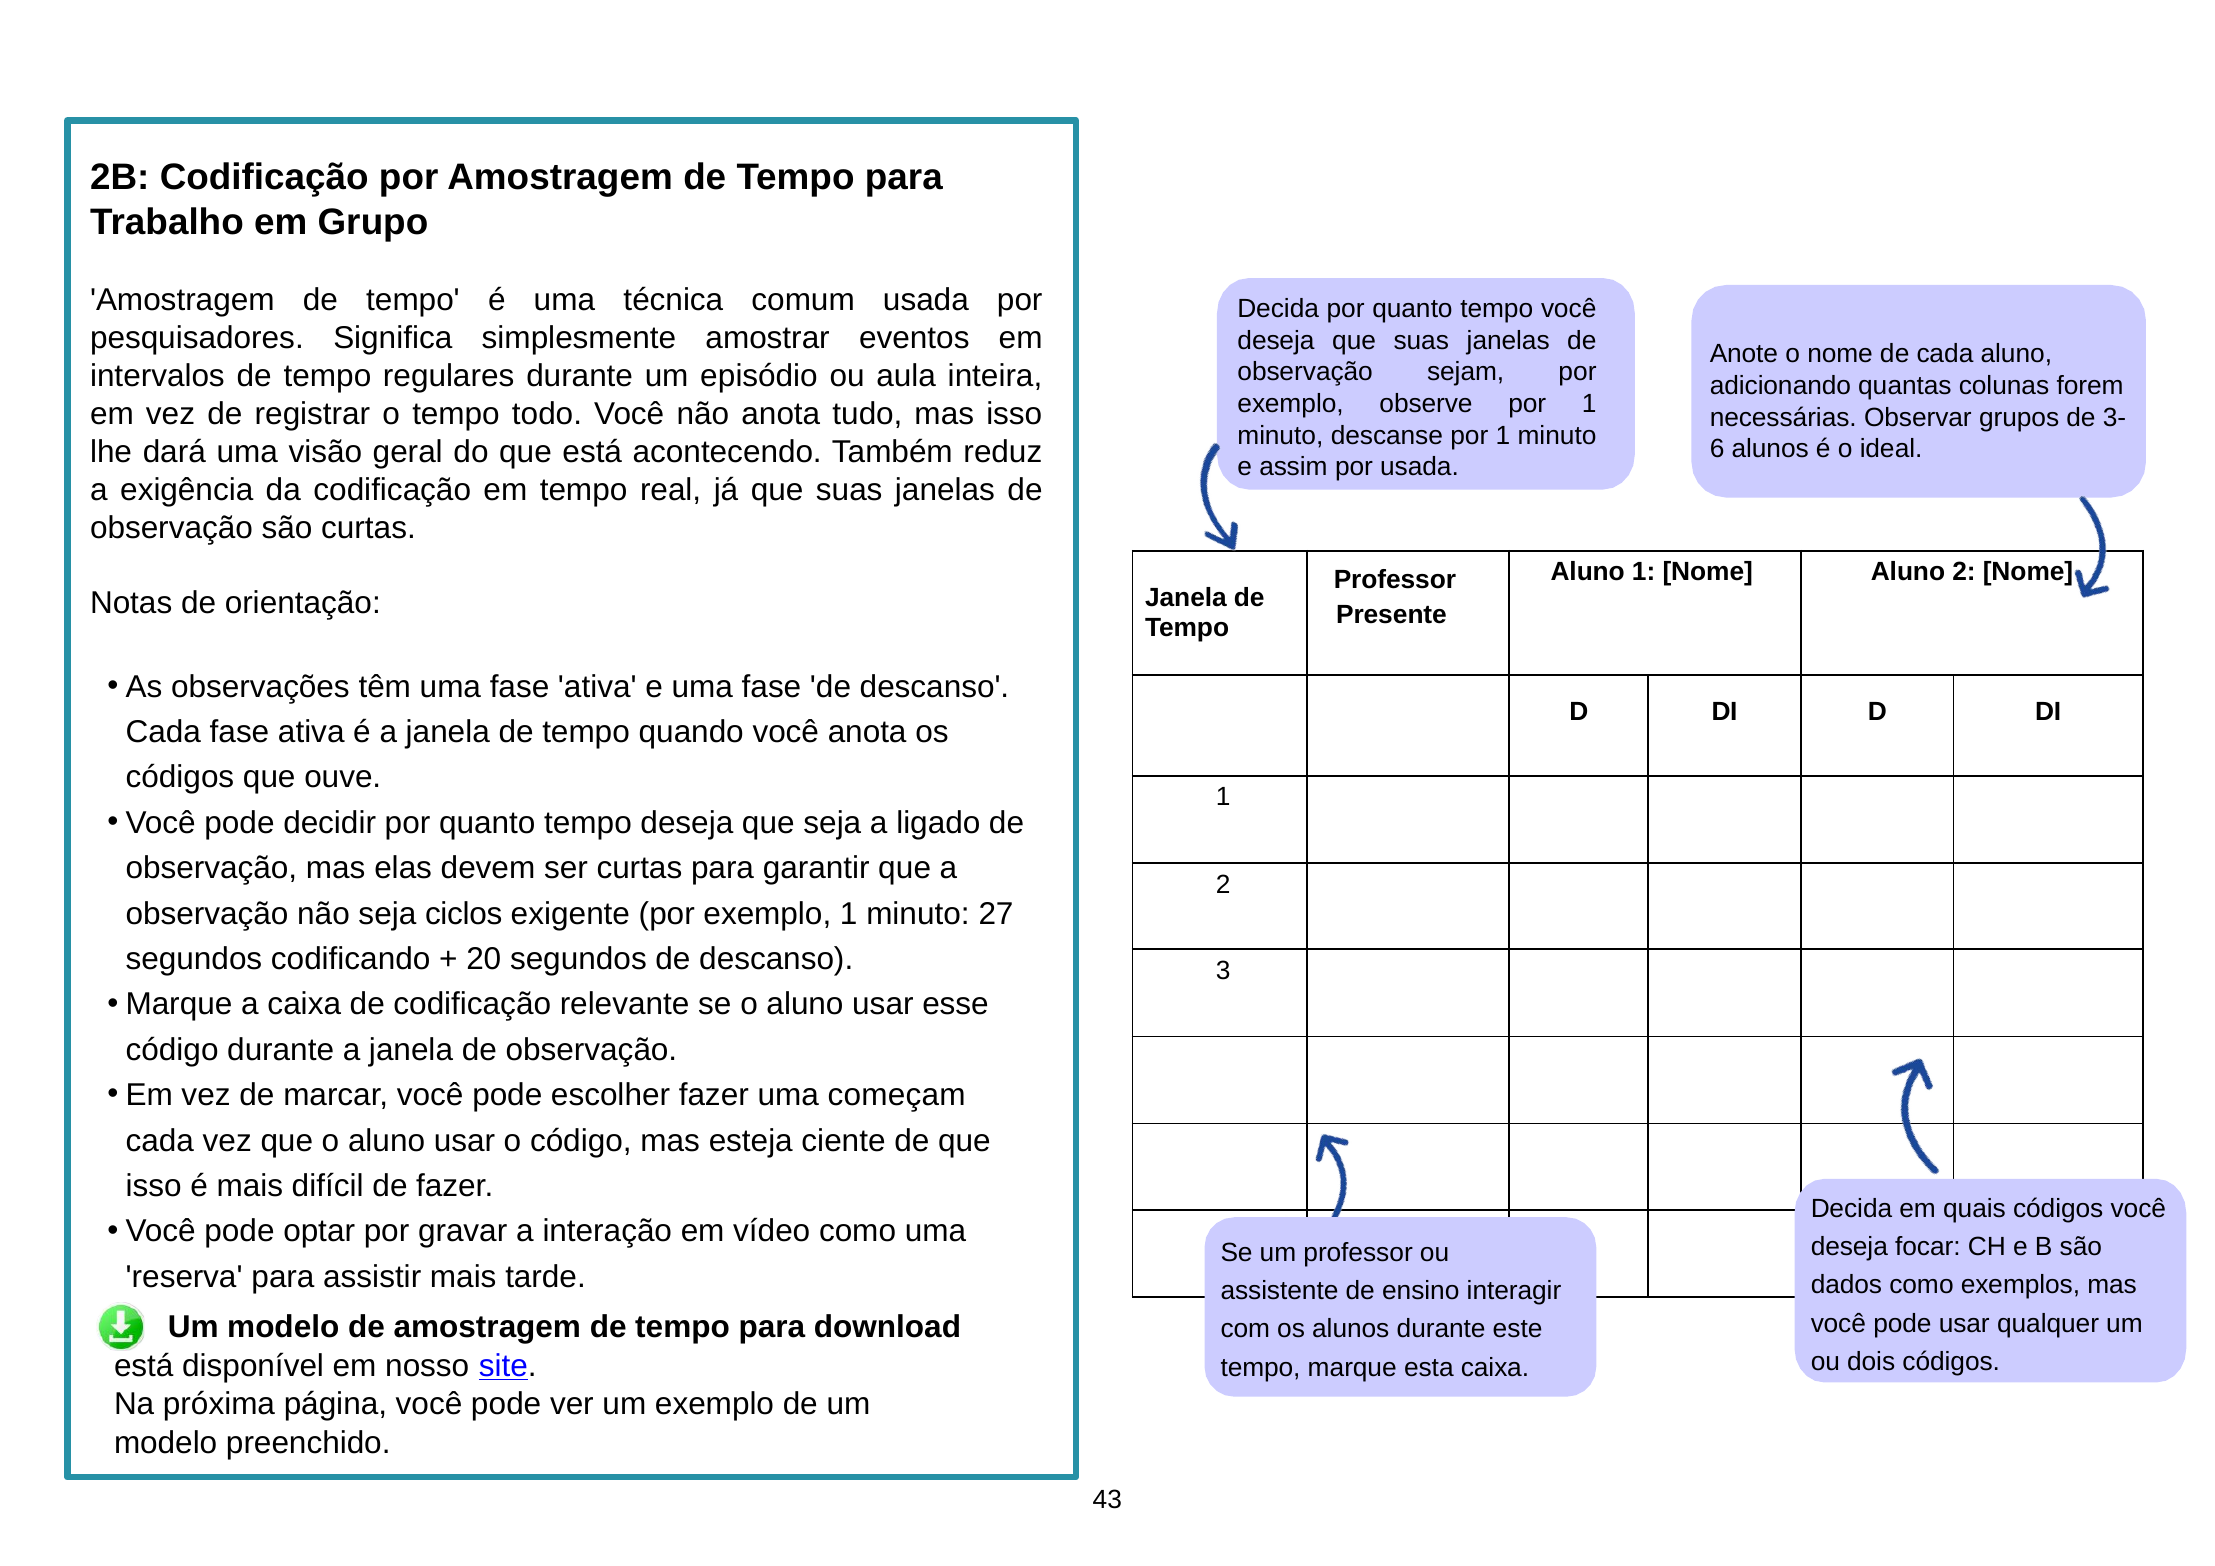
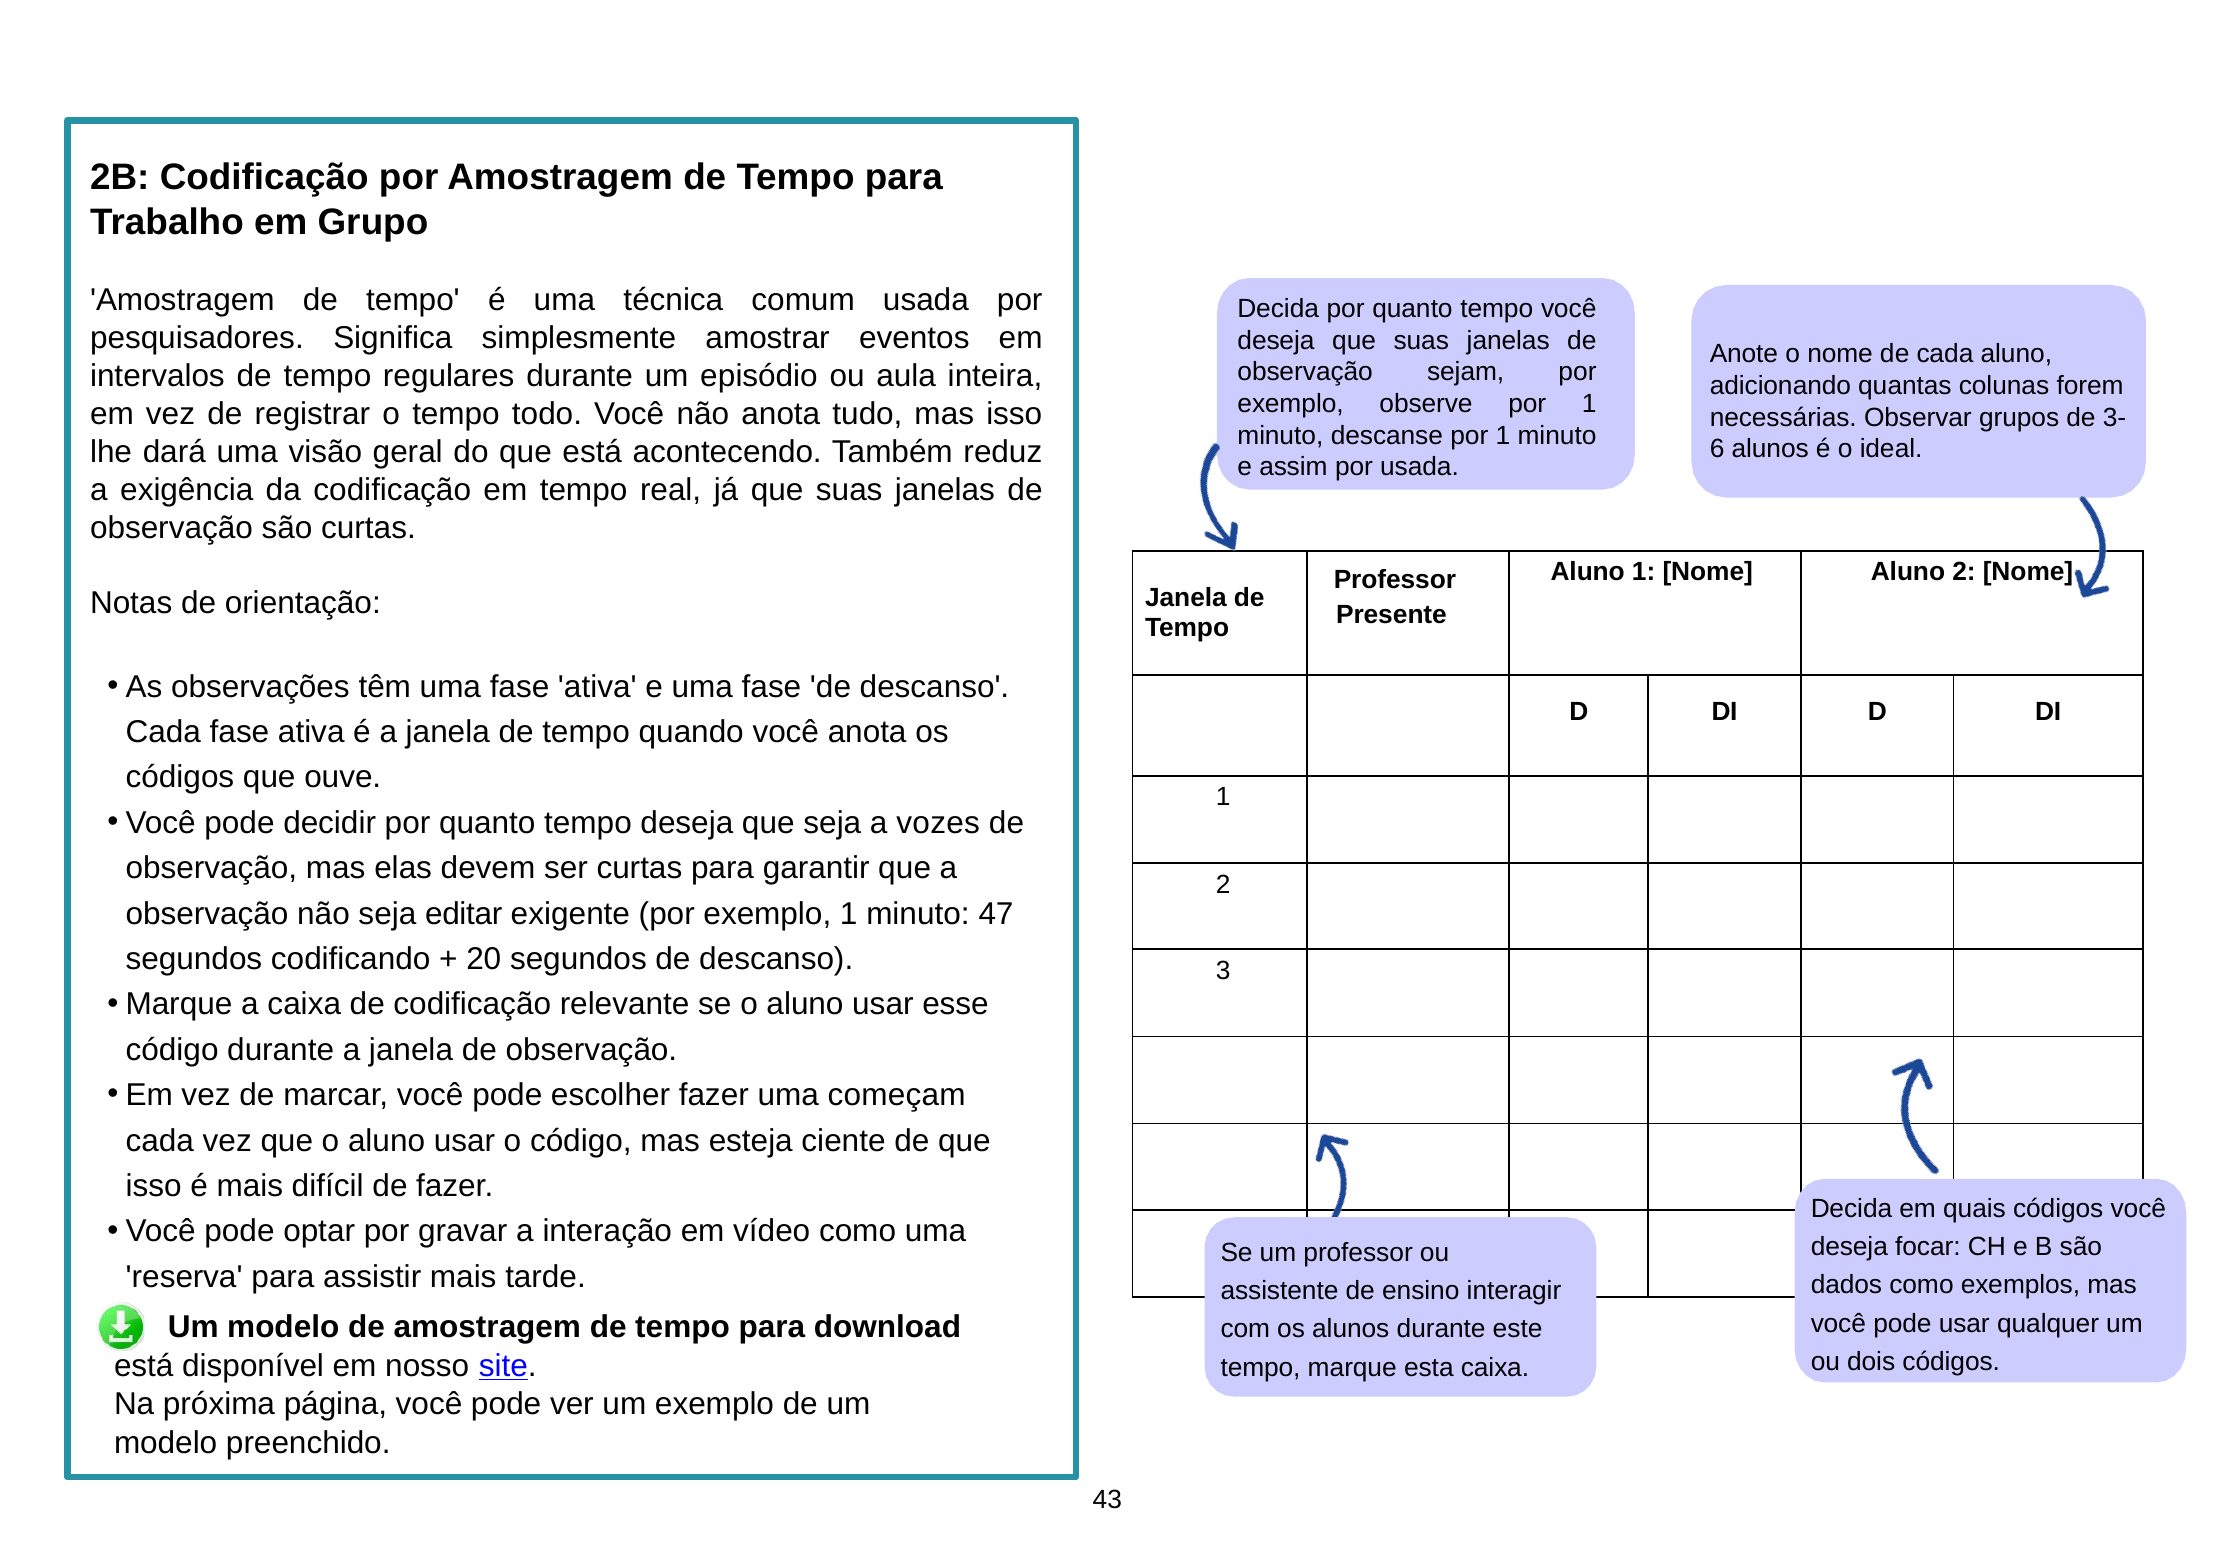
ligado: ligado -> vozes (938, 823)
ciclos: ciclos -> editar (464, 914)
27: 27 -> 47 (996, 914)
